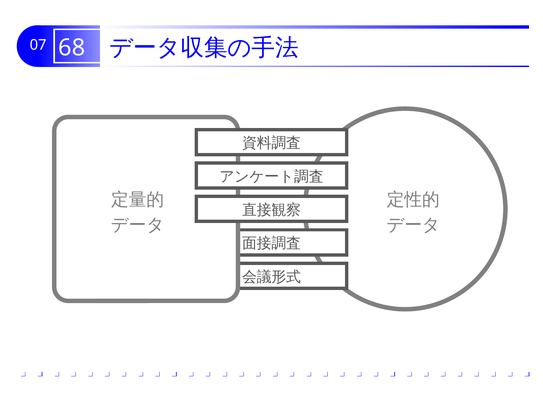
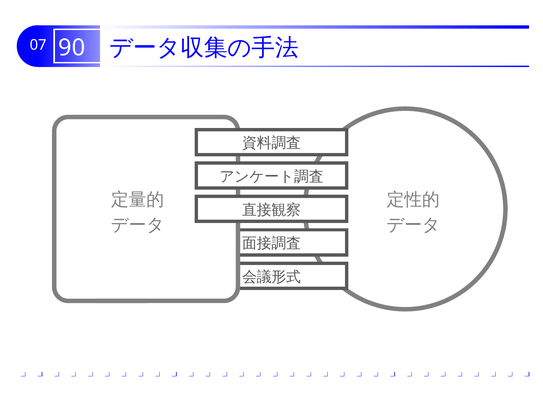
68: 68 -> 90 (72, 48)
